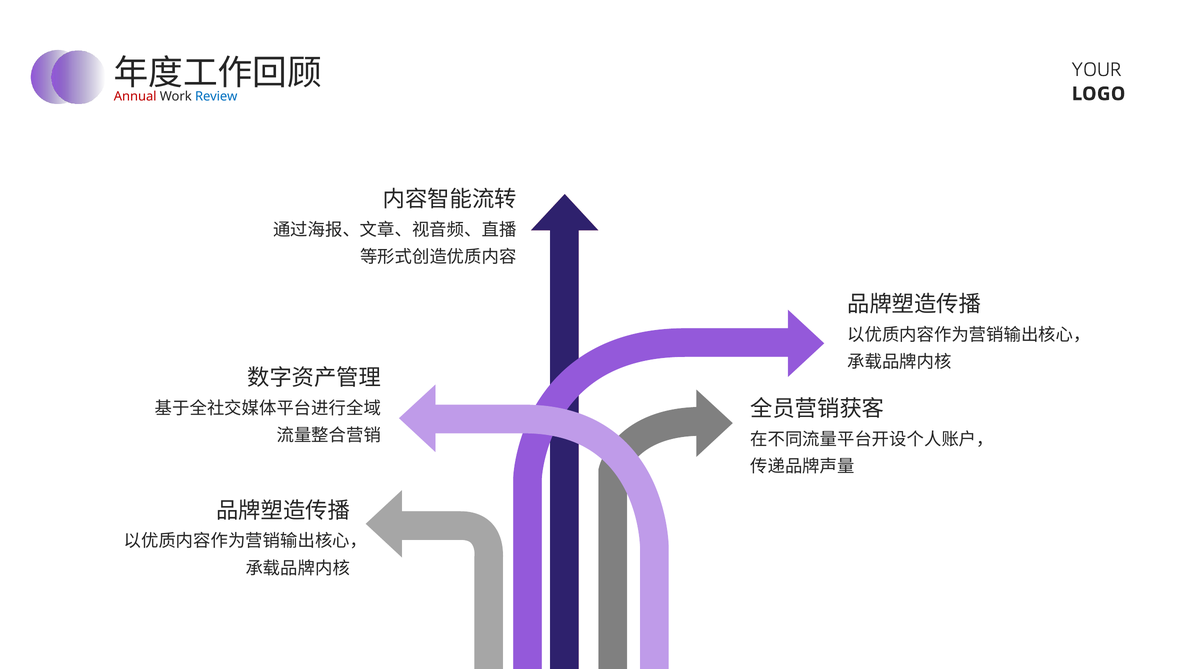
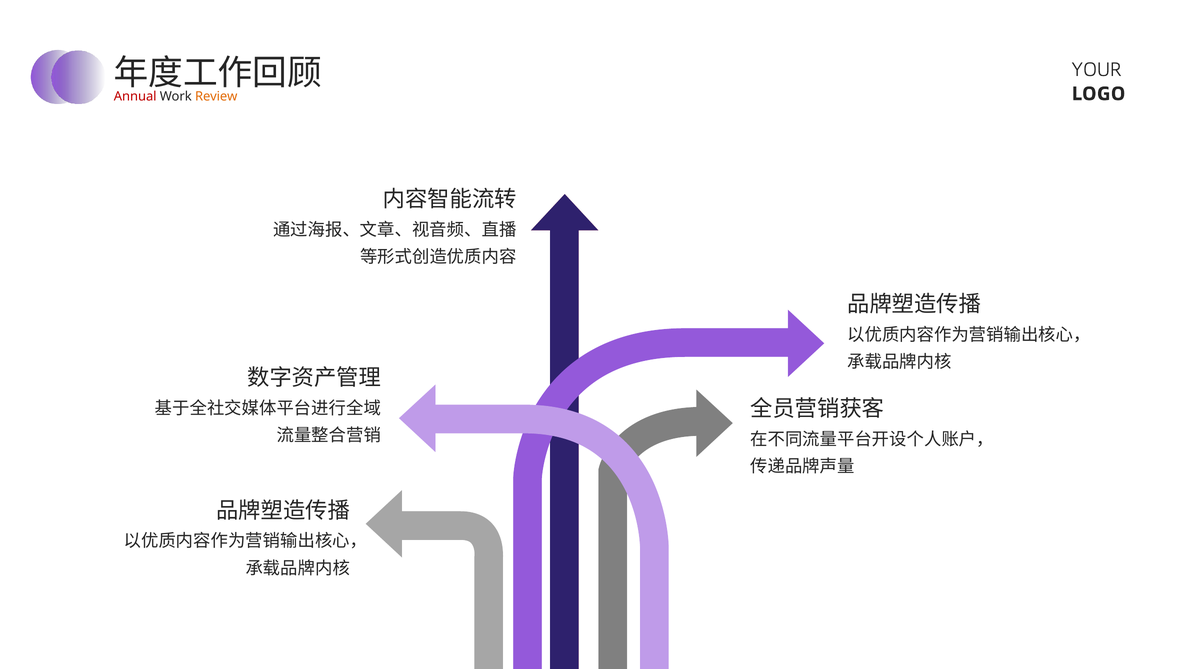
Review colour: blue -> orange (216, 97)
